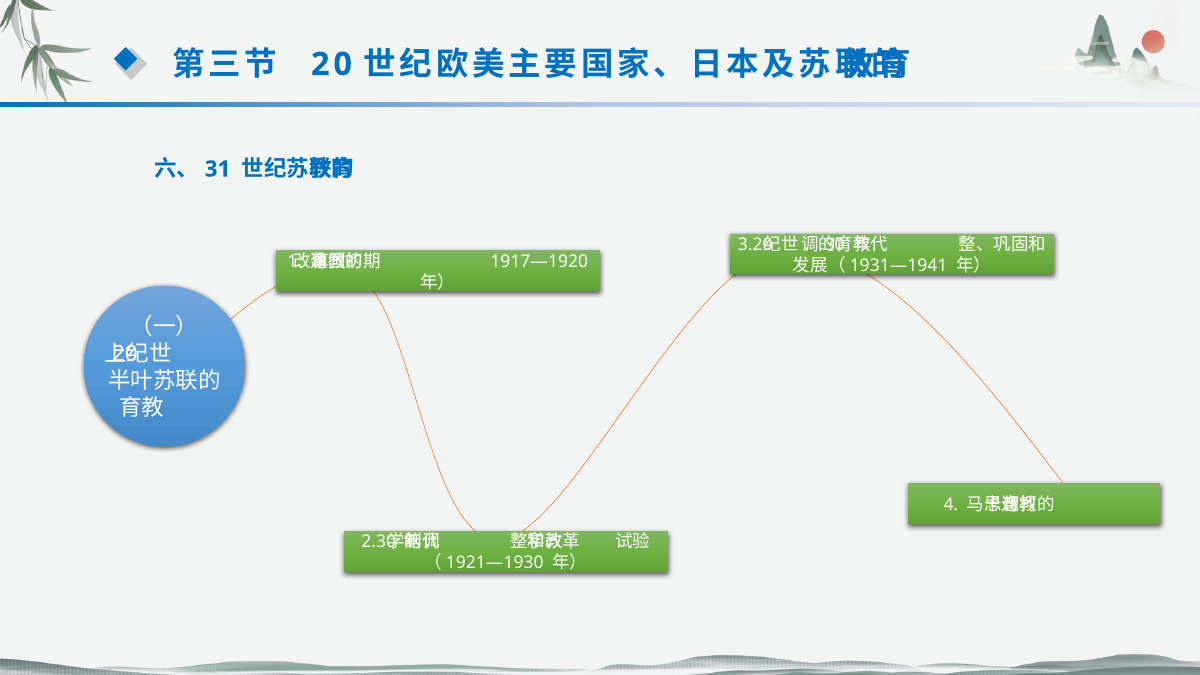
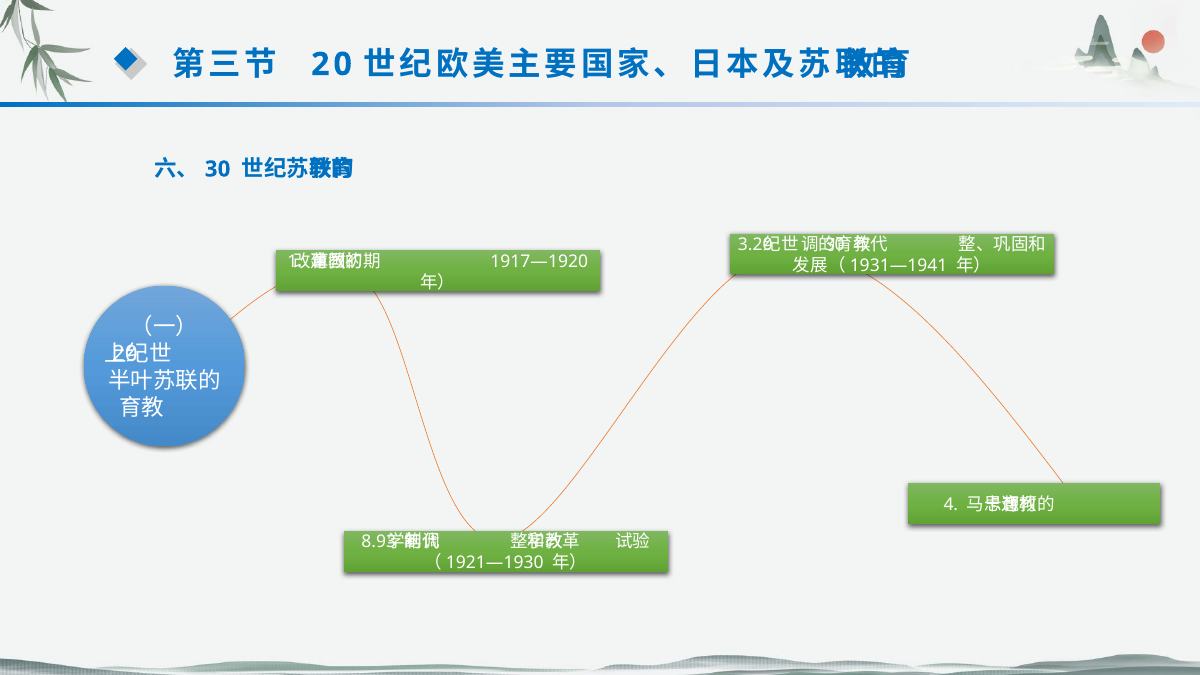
31: 31 -> 30 (218, 169)
2.30: 2.30 -> 8.93 (379, 542)
